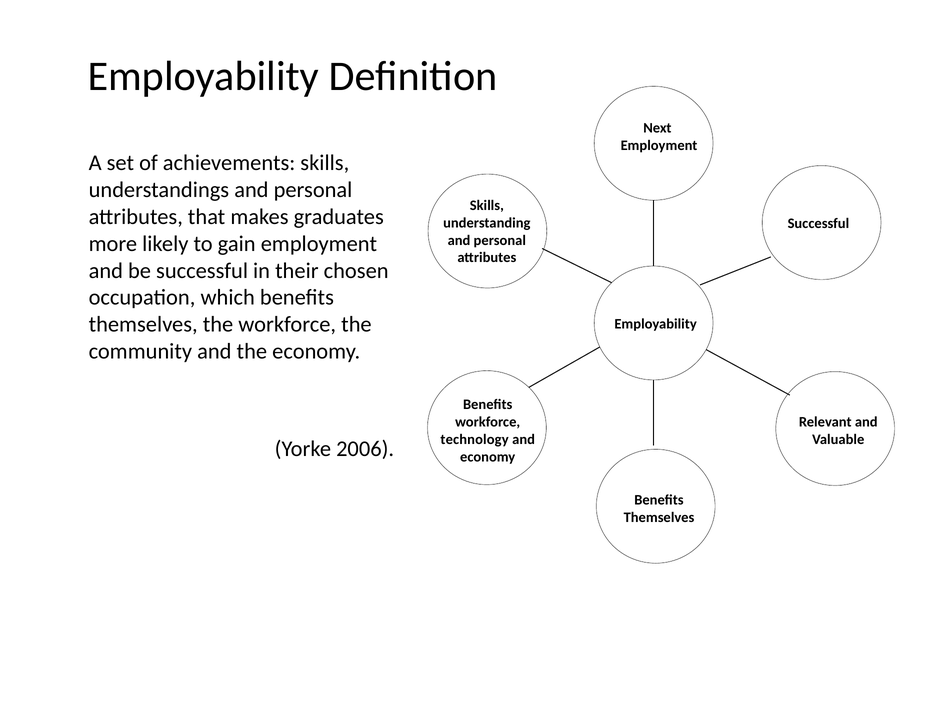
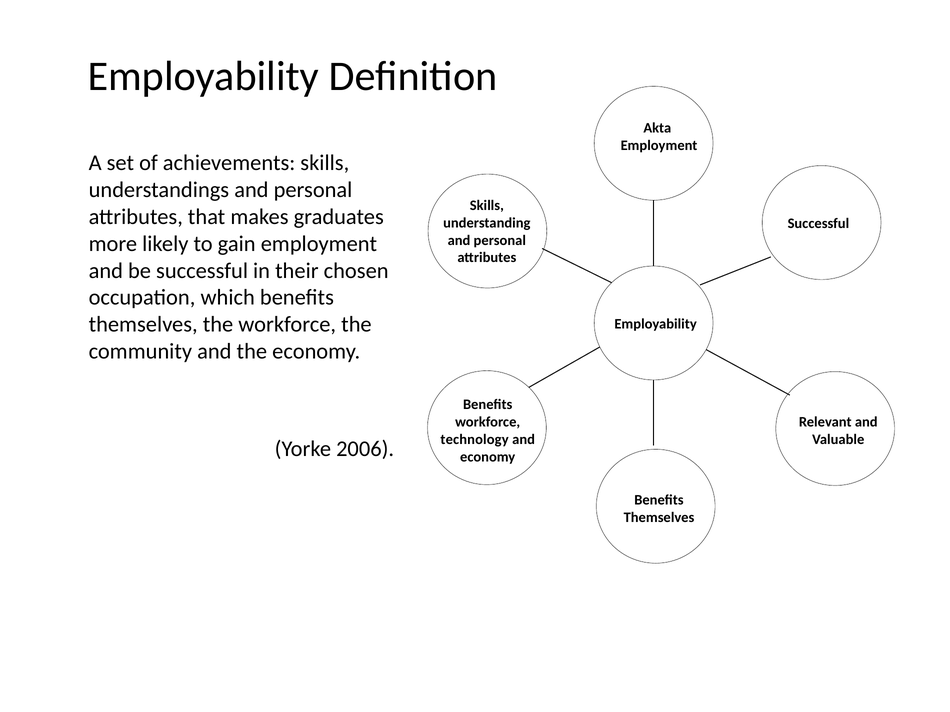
Next: Next -> Akta (657, 128)
